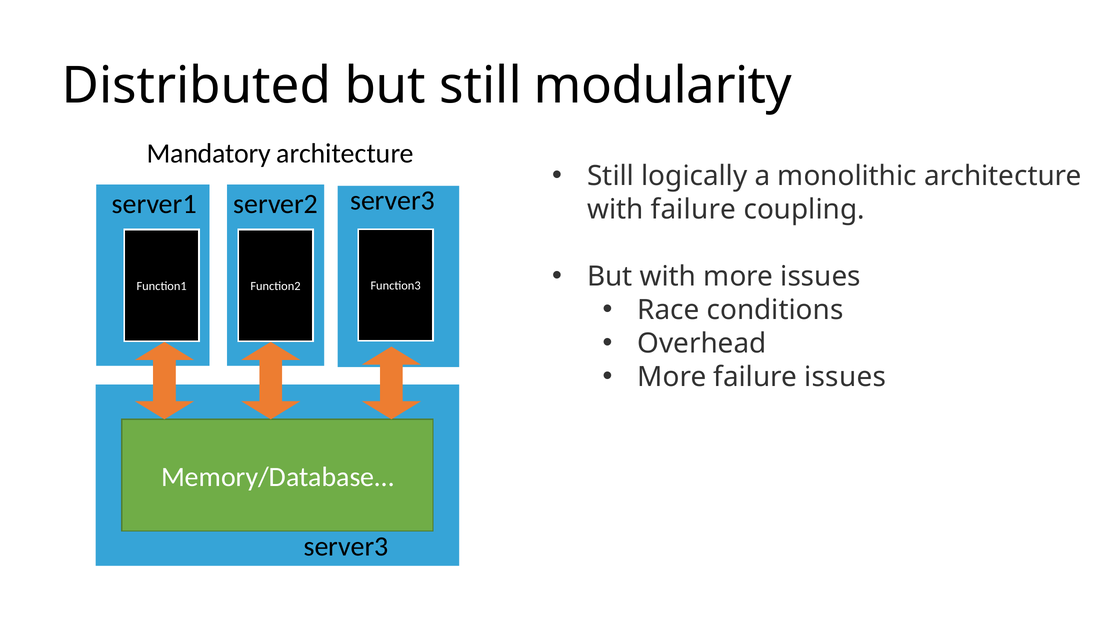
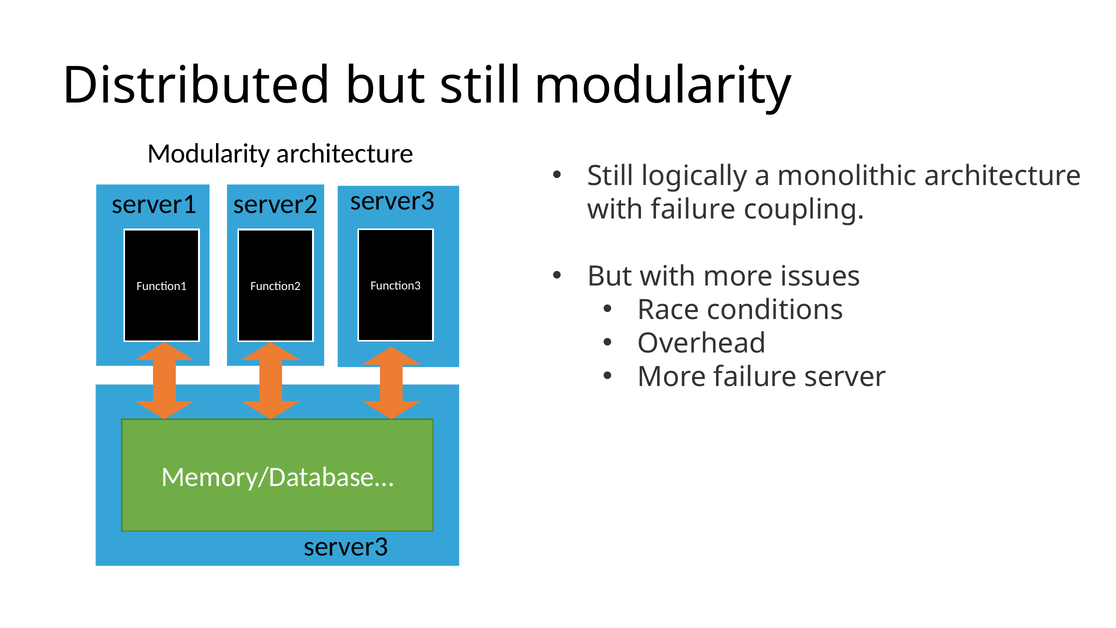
Mandatory: Mandatory -> Modularity (209, 153)
failure issues: issues -> server (845, 377)
